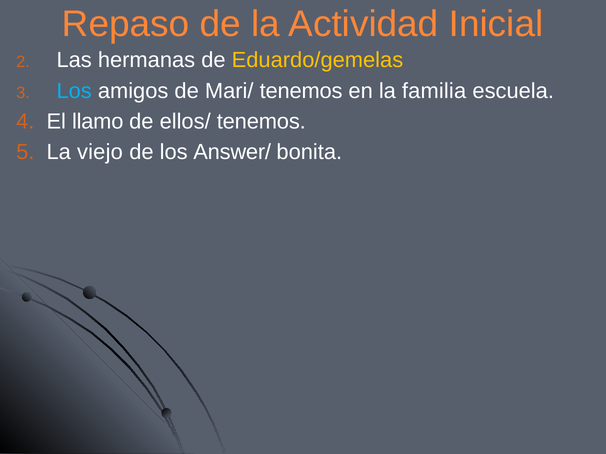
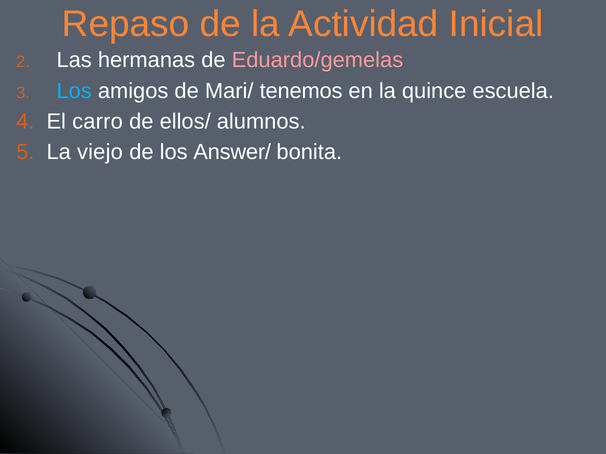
Eduardo/gemelas colour: yellow -> pink (317, 60)
familia: familia -> quince (434, 91)
llamo: llamo -> carro (98, 122)
ellos/ tenemos: tenemos -> alumnos (261, 122)
